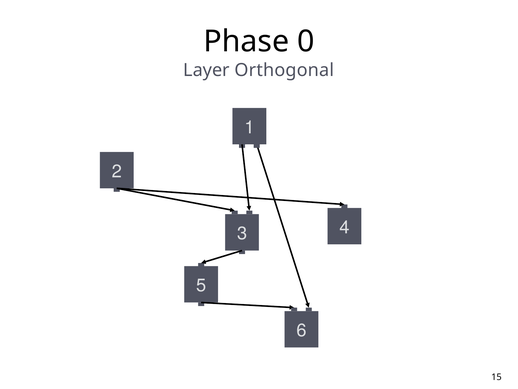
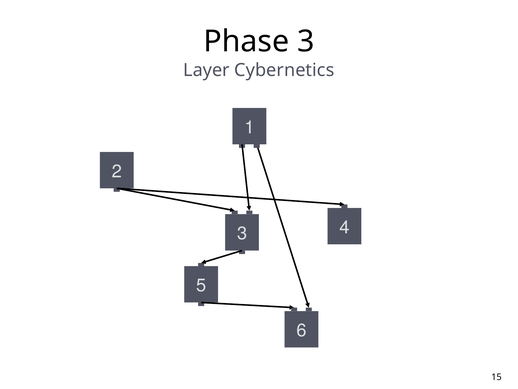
Phase 0: 0 -> 3 (306, 41)
Orthogonal: Orthogonal -> Cybernetics (284, 70)
